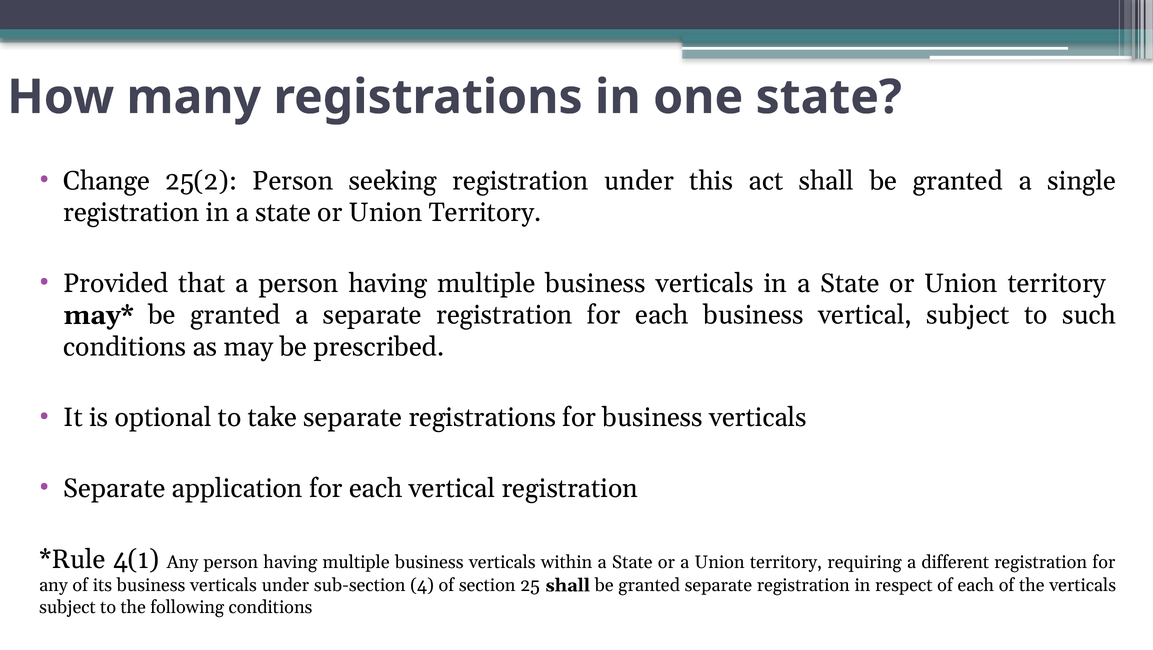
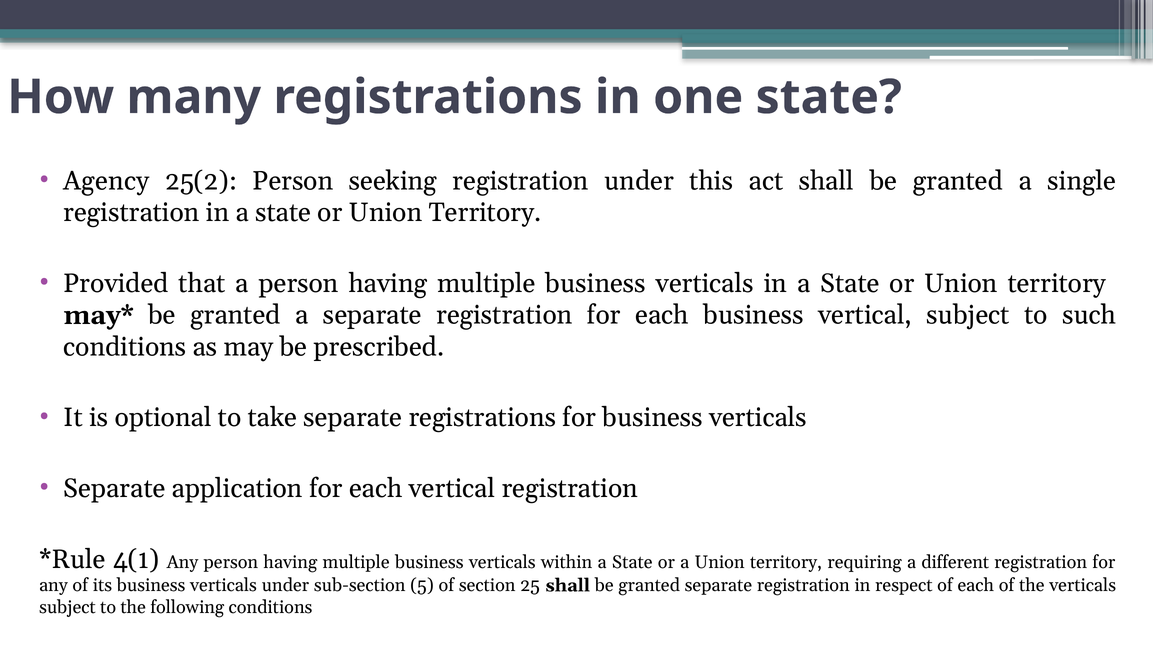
Change: Change -> Agency (106, 181)
4: 4 -> 5 (422, 586)
